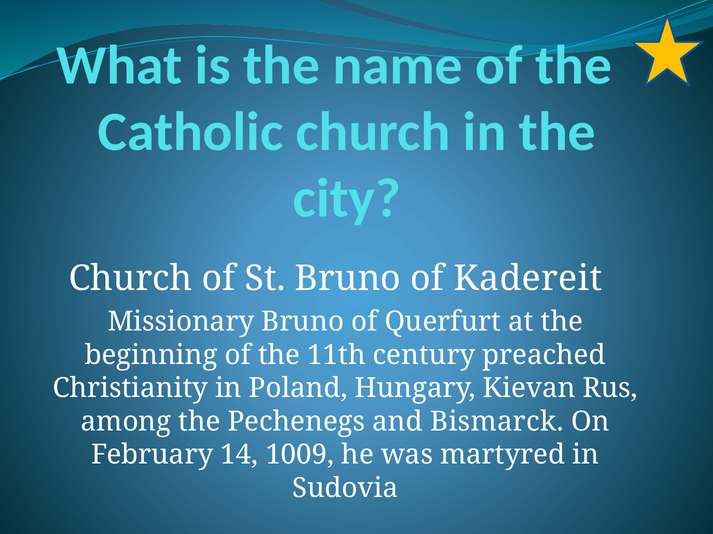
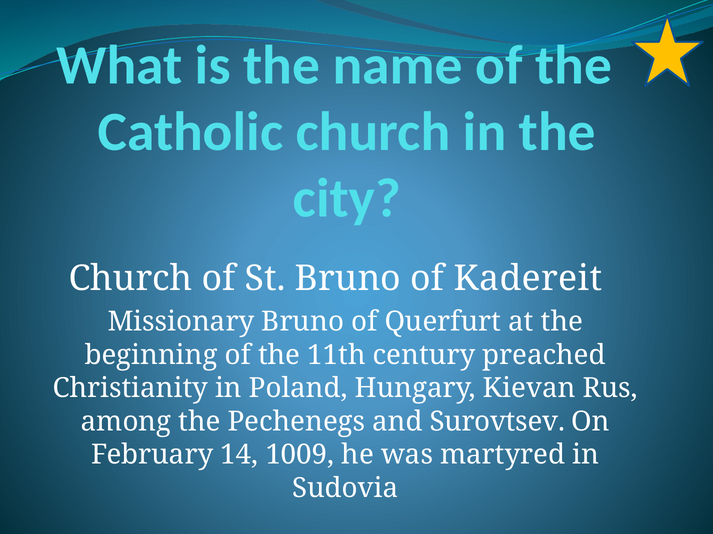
Bismarck: Bismarck -> Surovtsev (497, 422)
